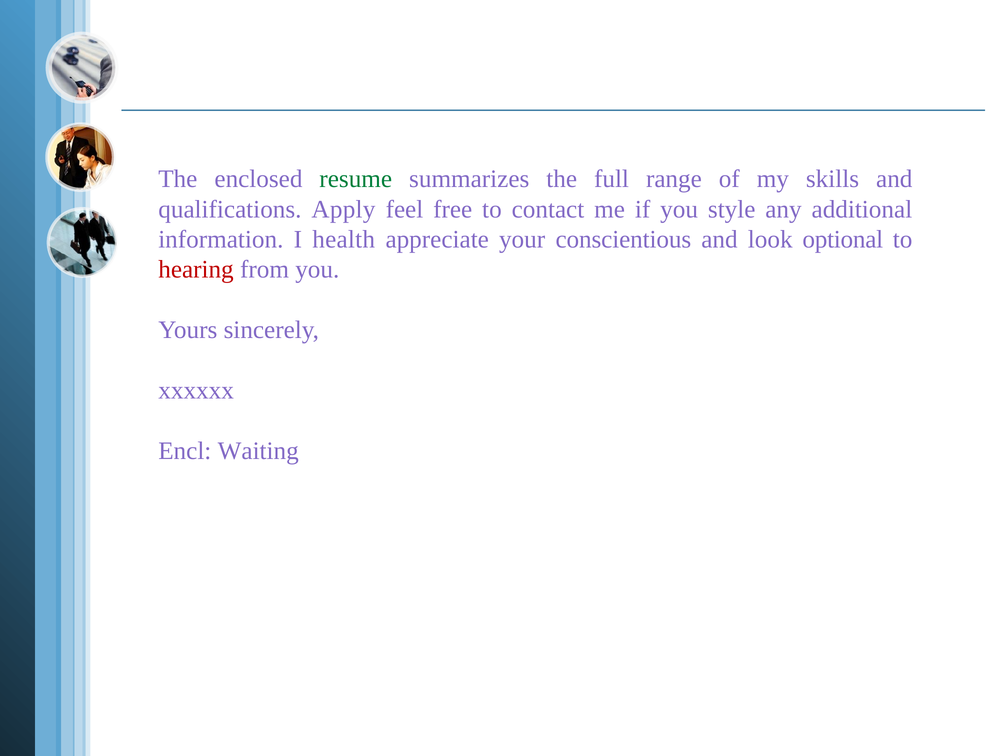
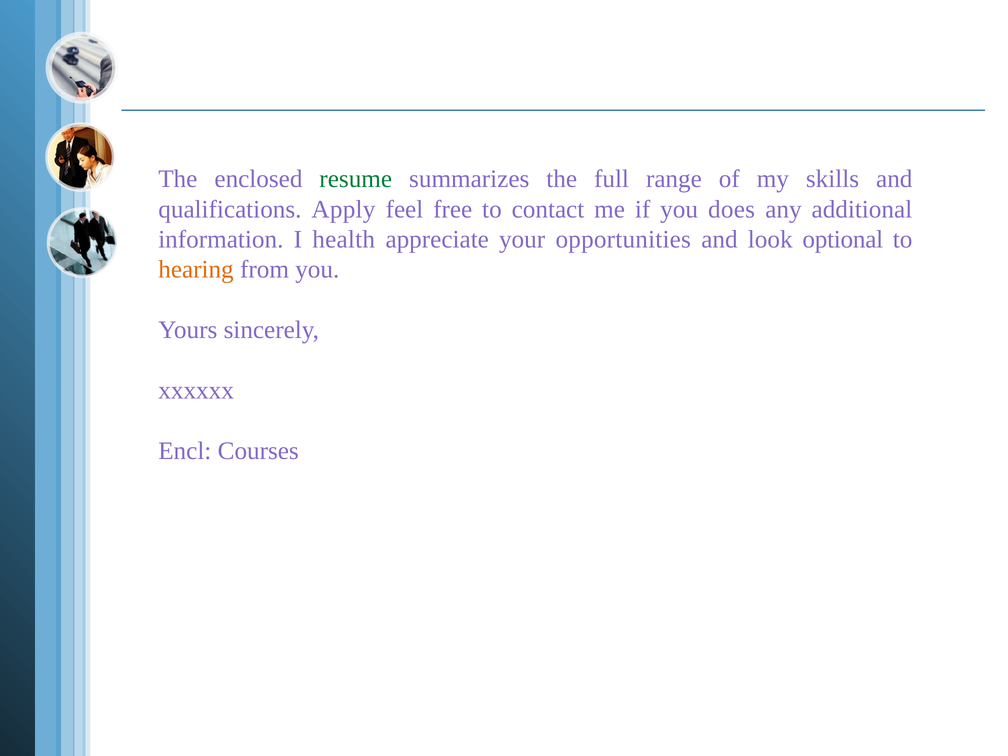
style: style -> does (732, 209)
conscientious: conscientious -> opportunities (623, 239)
hearing colour: red -> orange (196, 270)
Waiting: Waiting -> Courses (258, 451)
